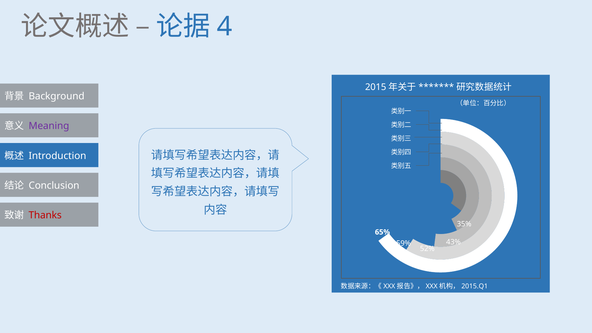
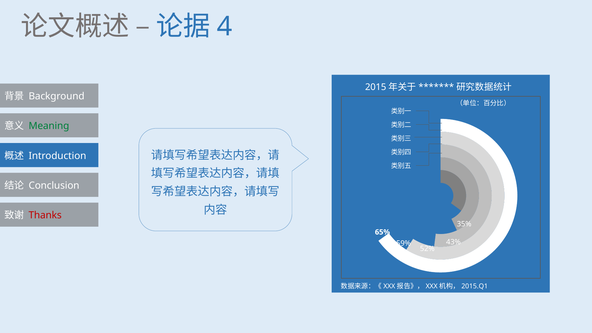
Meaning colour: purple -> green (49, 126)
